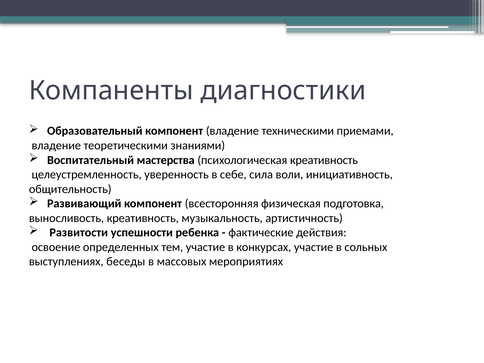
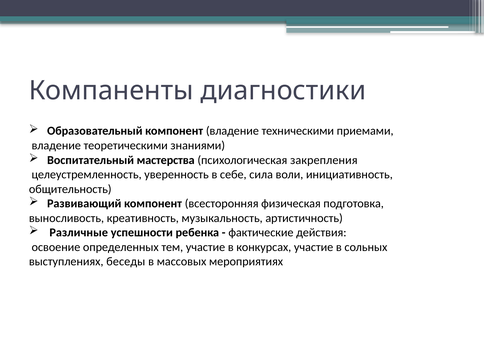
психологическая креативность: креативность -> закрепления (324, 160)
Развитости: Развитости -> Различные (79, 233)
